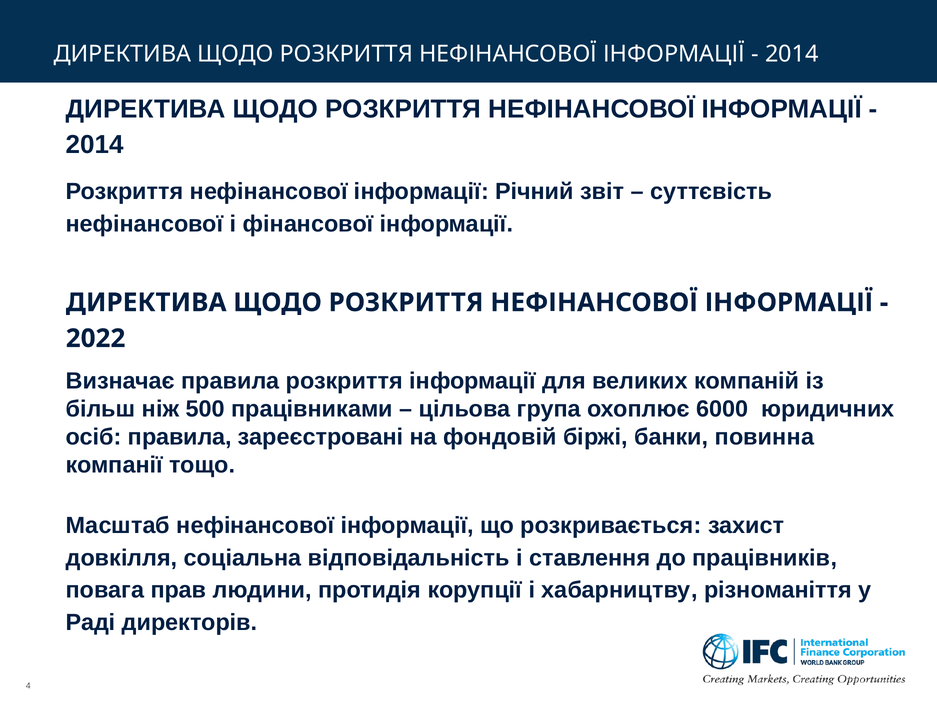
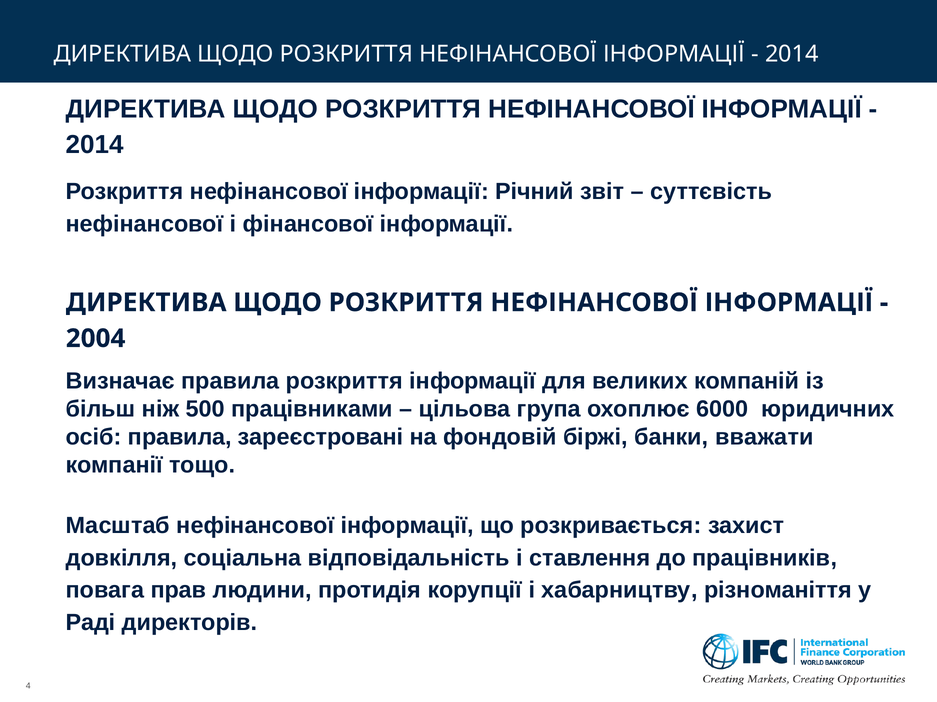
2022: 2022 -> 2004 (96, 339)
повинна: повинна -> вважати (764, 438)
